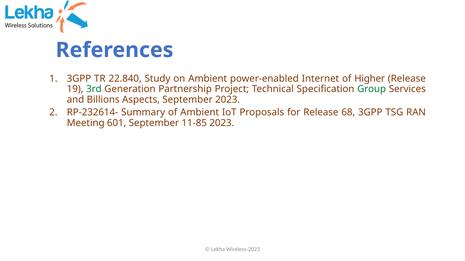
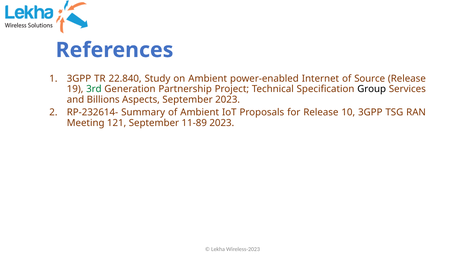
Higher: Higher -> Source (370, 79)
Group colour: green -> black (372, 89)
68: 68 -> 10 (348, 113)
601: 601 -> 121 (117, 123)
11-85: 11-85 -> 11-89 (194, 123)
